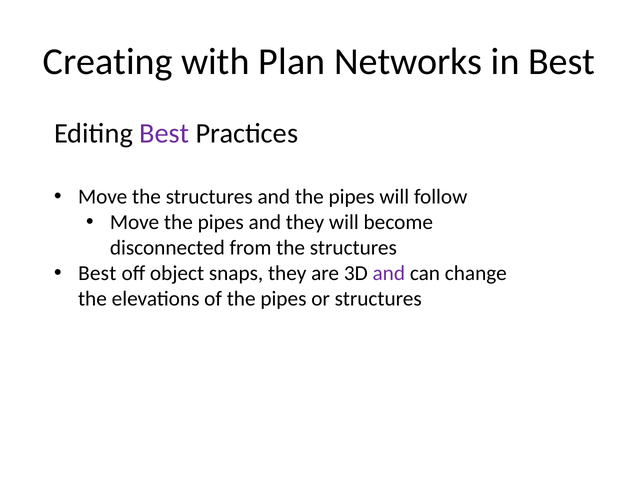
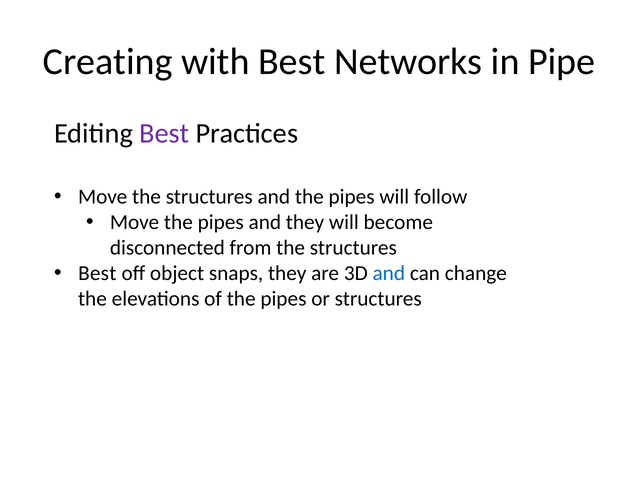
with Plan: Plan -> Best (292, 62)
in Best: Best -> Pipe (562, 62)
and colour: purple -> blue (389, 274)
